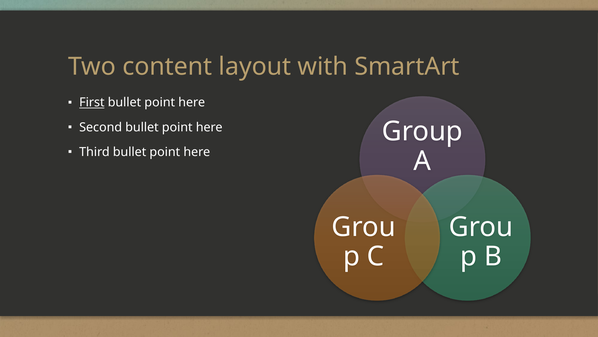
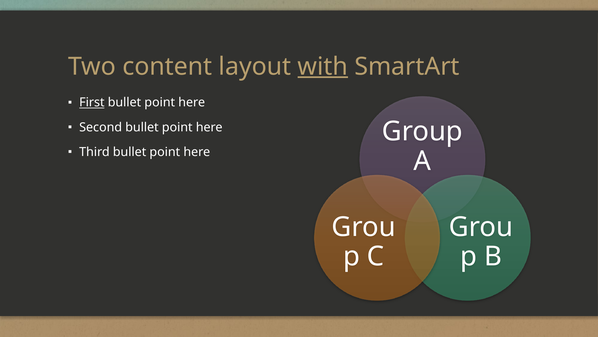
with underline: none -> present (323, 66)
